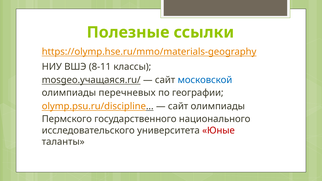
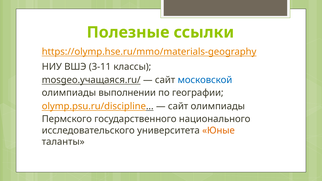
8-11: 8-11 -> 3-11 (100, 67)
перечневых: перечневых -> выполнении (127, 93)
Юные colour: red -> orange (218, 131)
